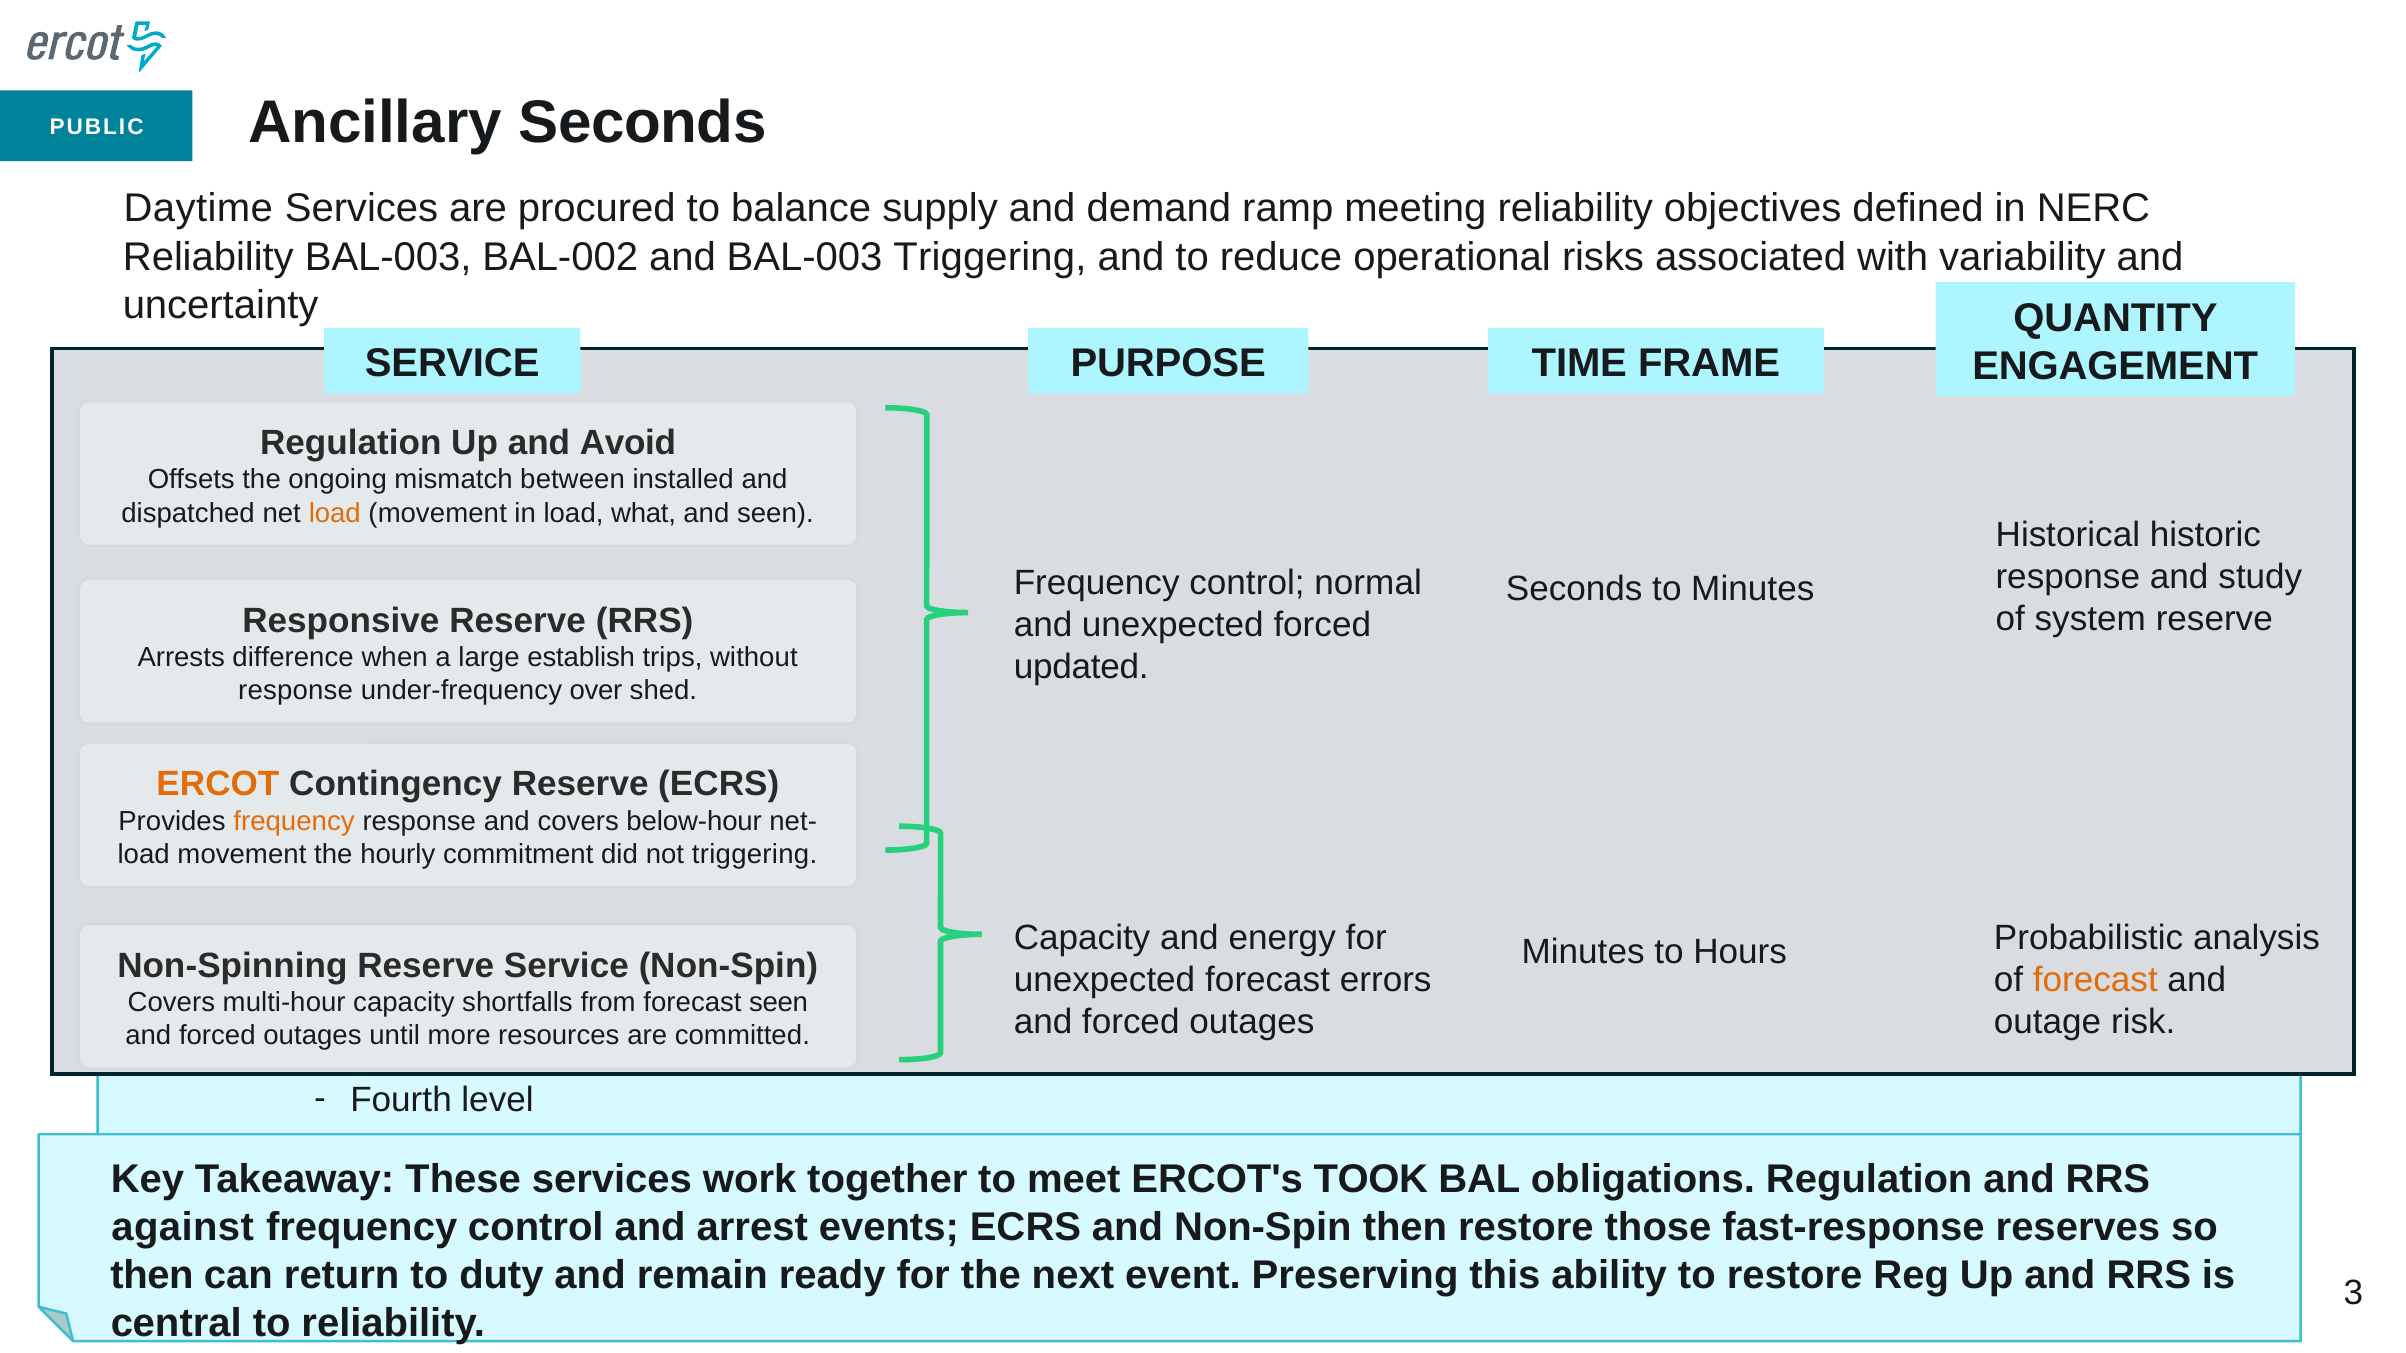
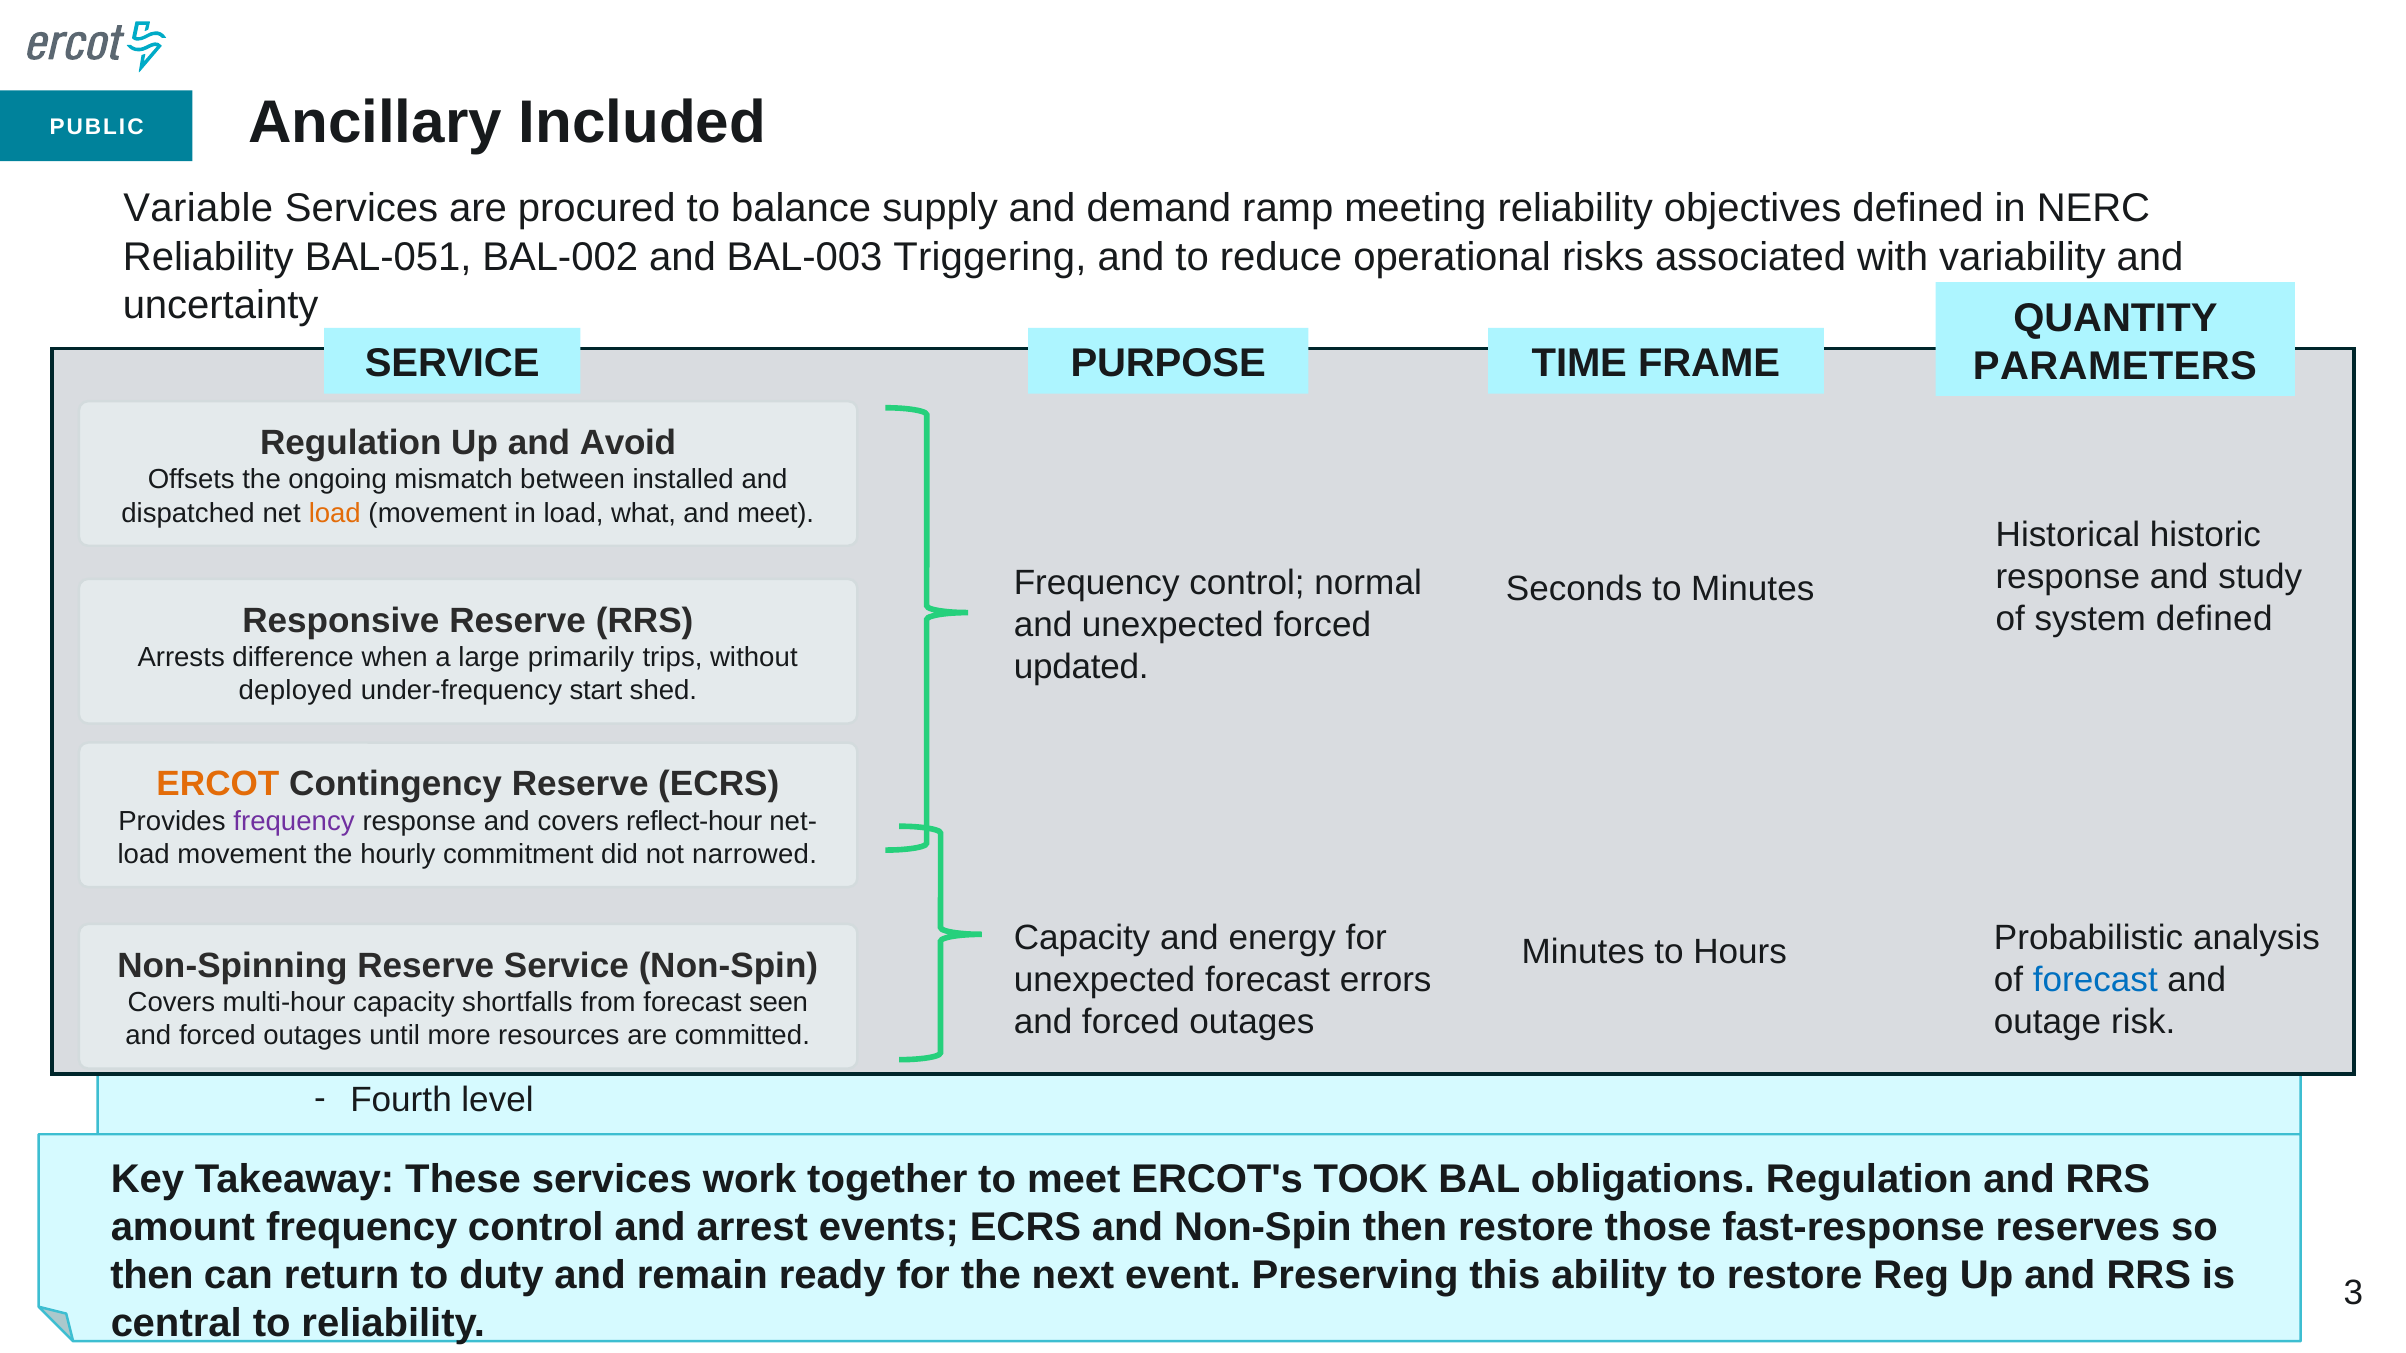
Ancillary Seconds: Seconds -> Included (642, 122)
Daytime: Daytime -> Variable (198, 209)
Reliability BAL-003: BAL-003 -> BAL-051 (388, 257)
ENGAGEMENT: ENGAGEMENT -> PARAMETERS (2115, 366)
and seen: seen -> meet (775, 513)
system reserve: reserve -> defined (2214, 619)
establish: establish -> primarily (581, 658)
response: response -> deployed (295, 691)
over: over -> start (596, 691)
frequency colour: orange -> purple (294, 821)
below-hour: below-hour -> reflect-hour (694, 821)
not triggering: triggering -> narrowed (755, 855)
forecast colour: orange -> blue (2095, 980)
against: against -> amount (183, 1228)
